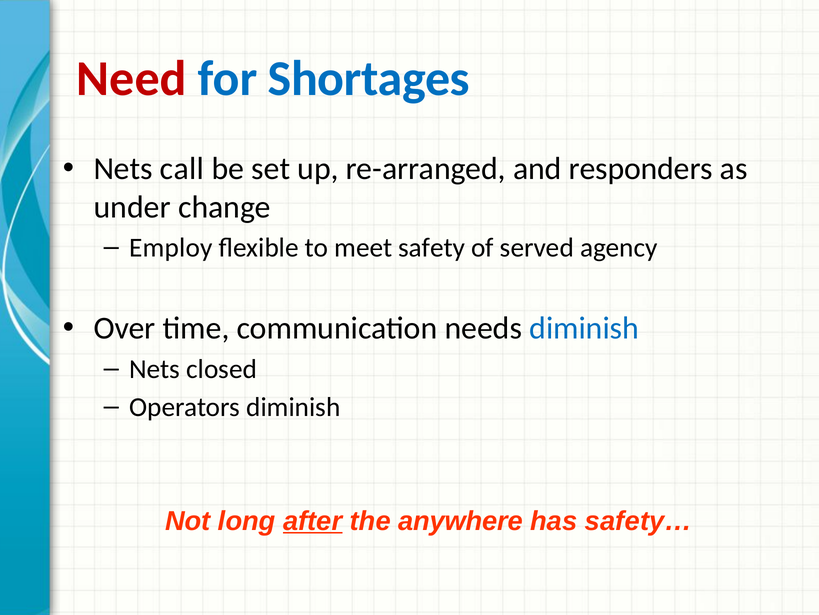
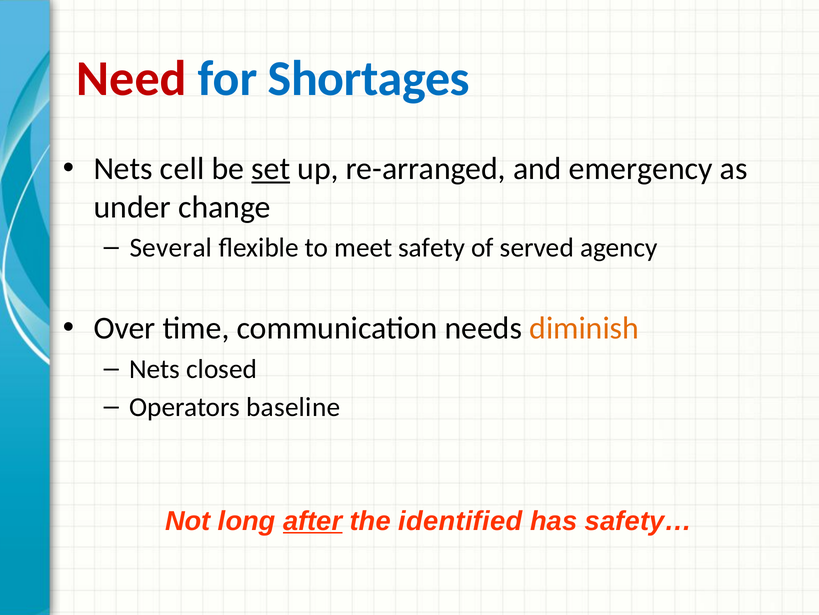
call: call -> cell (182, 169)
set underline: none -> present (271, 169)
responders: responders -> emergency (641, 169)
Employ: Employ -> Several (171, 248)
diminish colour: blue -> orange (584, 328)
Operators diminish: diminish -> baseline (293, 407)
anywhere: anywhere -> identified (460, 521)
